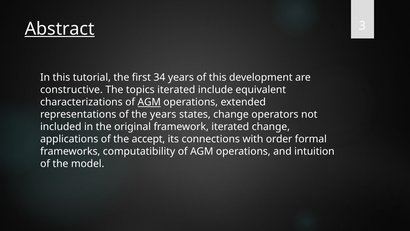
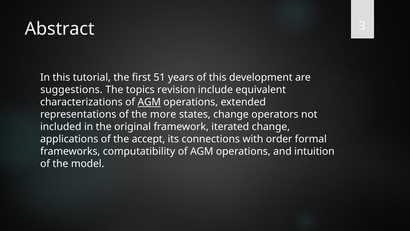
Abstract underline: present -> none (60, 29)
34: 34 -> 51 (159, 77)
constructive: constructive -> suggestions (71, 90)
topics iterated: iterated -> revision (176, 90)
the years: years -> more (163, 114)
